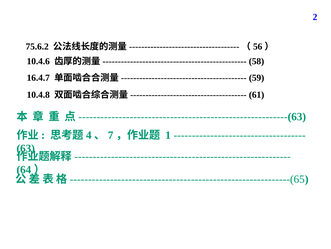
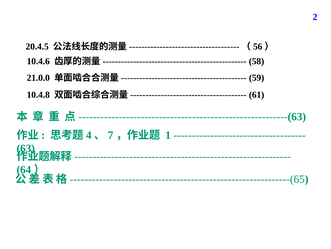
75.6.2: 75.6.2 -> 20.4.5 (37, 47)
16.4.7: 16.4.7 -> 21.0.0 (38, 78)
